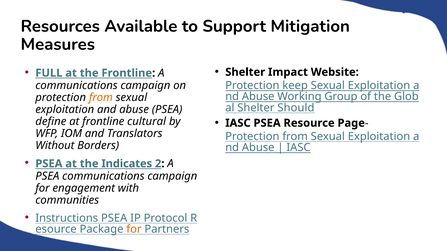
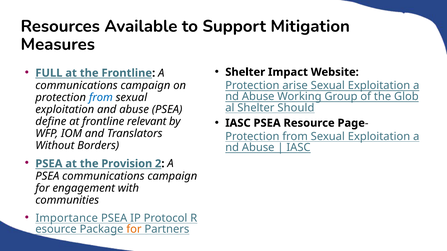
keep: keep -> arise (295, 86)
from colour: orange -> blue (101, 98)
cultural: cultural -> relevant (147, 122)
Indicates: Indicates -> Provision (127, 164)
Instructions: Instructions -> Importance (67, 218)
